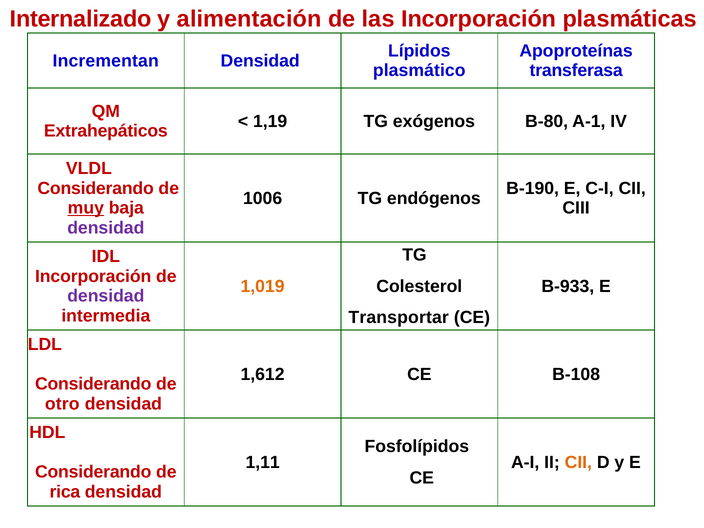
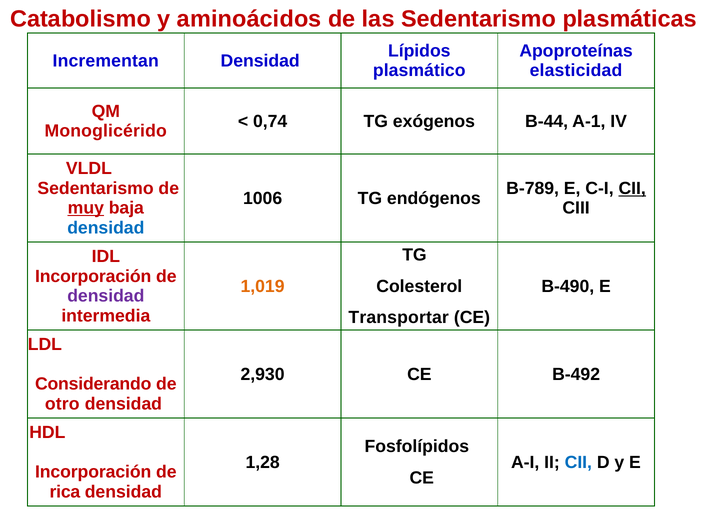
Internalizado: Internalizado -> Catabolismo (81, 19)
alimentación: alimentación -> aminoácidos (249, 19)
las Incorporación: Incorporación -> Sedentarismo (479, 19)
transferasa: transferasa -> elasticidad (576, 71)
1,19: 1,19 -> 0,74 (270, 121)
B-80: B-80 -> B-44 (547, 121)
Extrahepáticos: Extrahepáticos -> Monoglicérido (106, 131)
Considerando: Considerando -> Sedentarismo (96, 188)
B-190: B-190 -> B-789 (533, 188)
CII underline: none -> present (632, 188)
densidad colour: purple -> blue (106, 228)
B-933: B-933 -> B-490 (568, 286)
1,612: 1,612 -> 2,930 (263, 374)
B-108: B-108 -> B-492 (576, 374)
1,11: 1,11 -> 1,28 (263, 462)
CII colour: orange -> blue (578, 462)
Considerando: Considerando -> Incorporación (93, 472)
